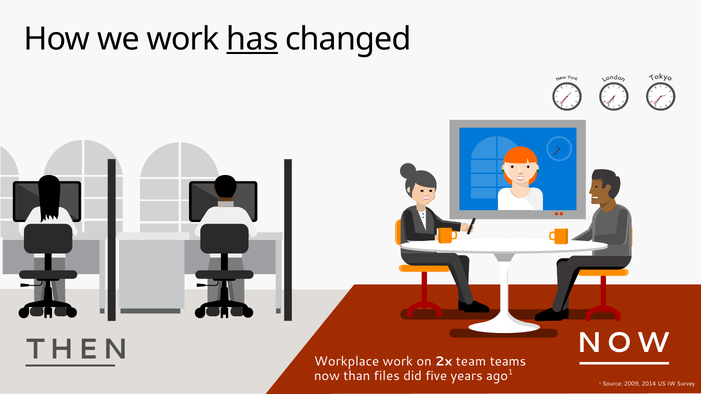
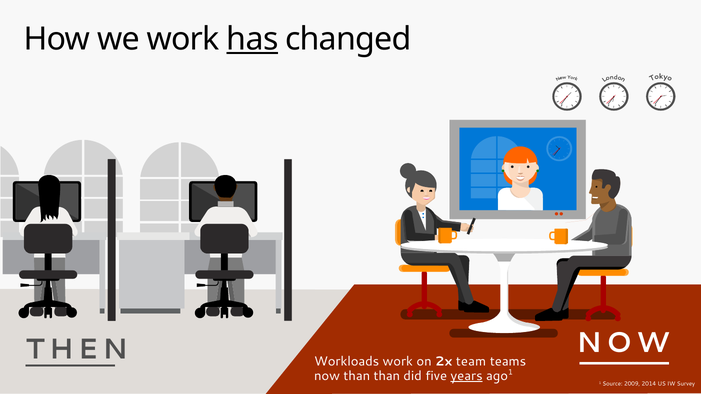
Workplace: Workplace -> Workloads (347, 362)
than files: files -> than (387, 376)
years underline: none -> present (467, 376)
